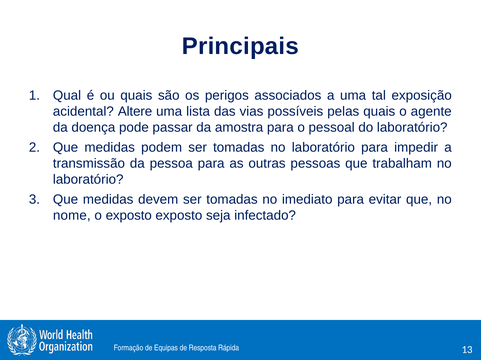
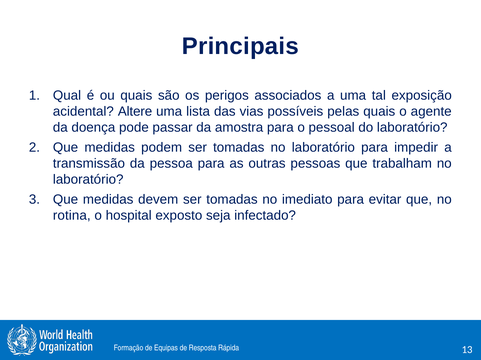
nome: nome -> rotina (72, 216)
o exposto: exposto -> hospital (129, 216)
